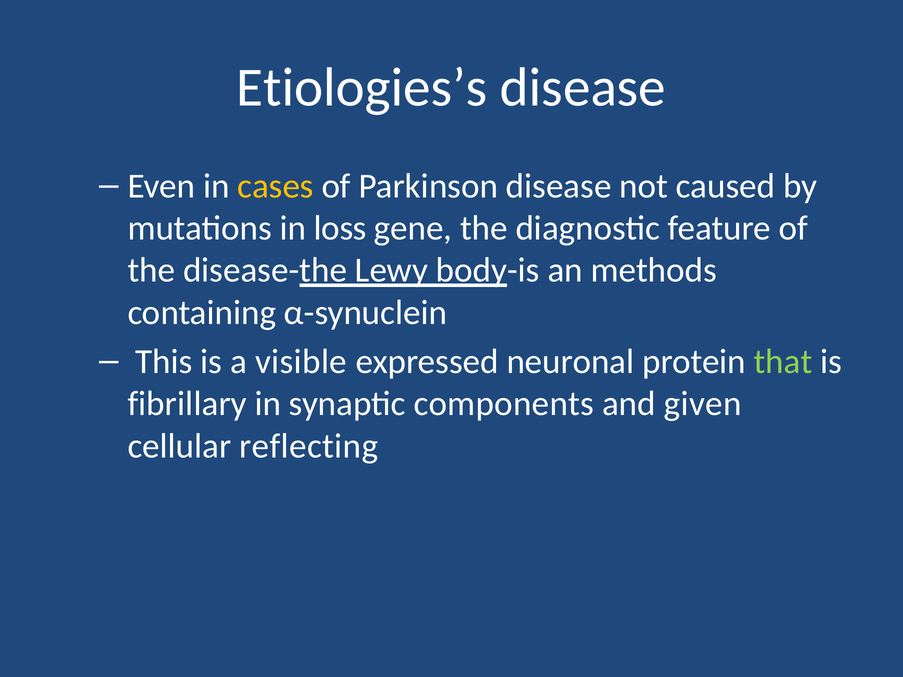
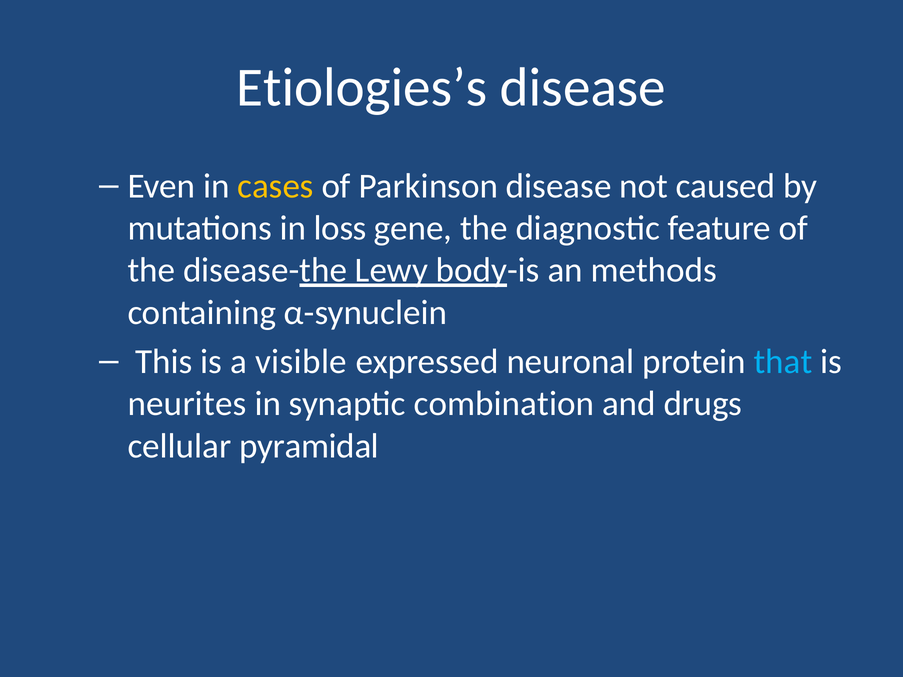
that colour: light green -> light blue (783, 362)
fibrillary: fibrillary -> neurites (187, 404)
components: components -> combination (504, 404)
given: given -> drugs (703, 404)
reflecting: reflecting -> pyramidal (309, 446)
